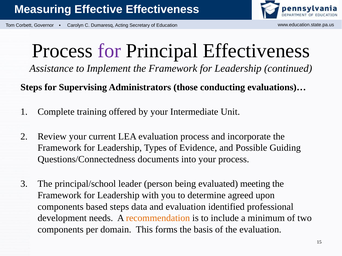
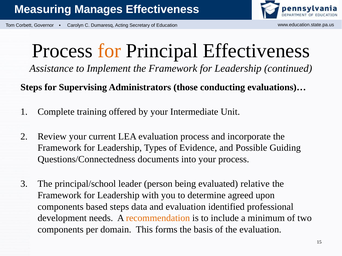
Effective: Effective -> Manages (99, 9)
for colour: purple -> orange (109, 51)
meeting: meeting -> relative (255, 184)
